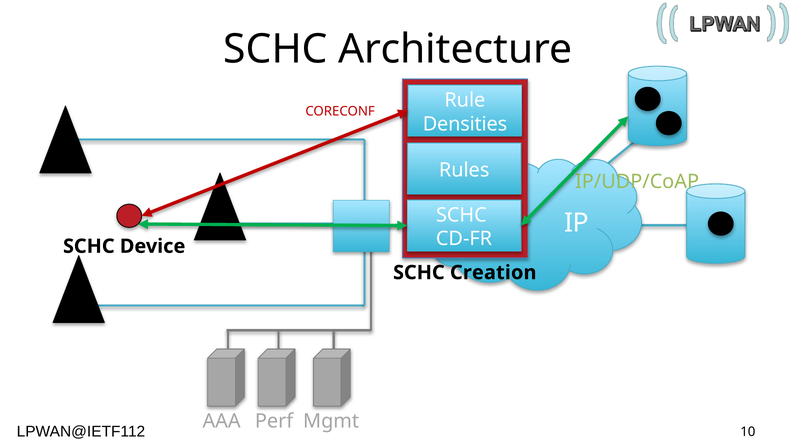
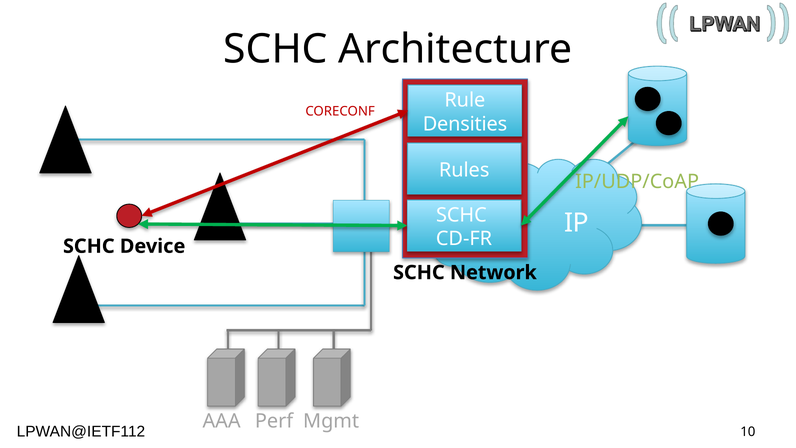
Creation: Creation -> Network (493, 272)
